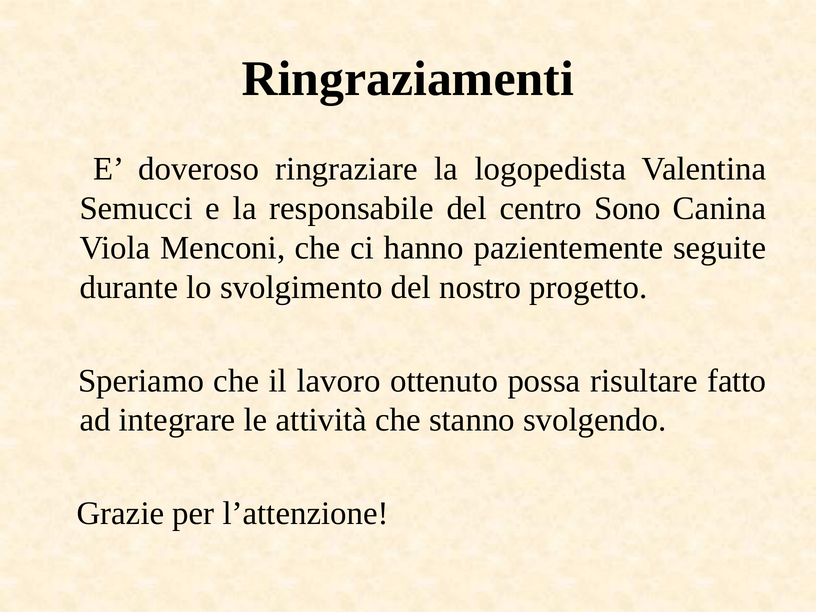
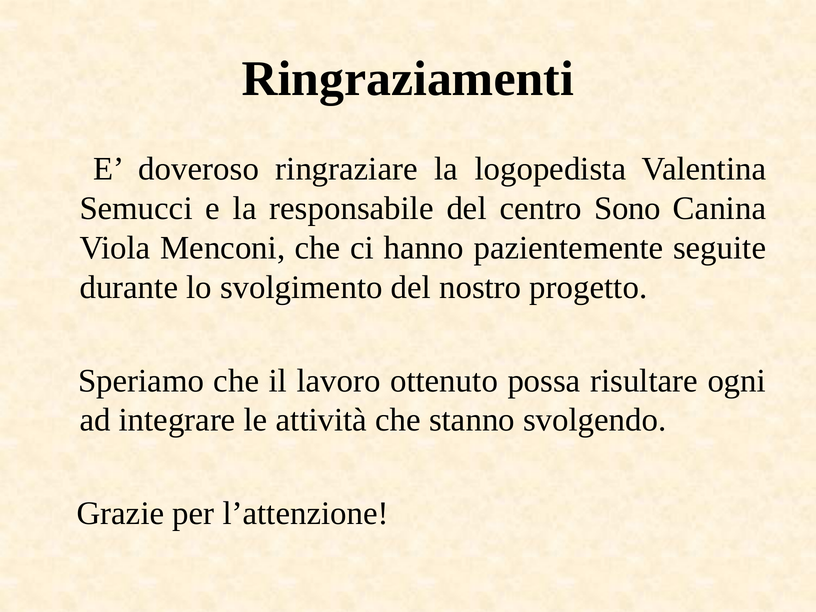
fatto: fatto -> ogni (737, 381)
